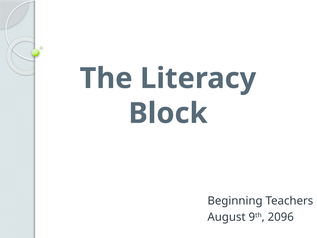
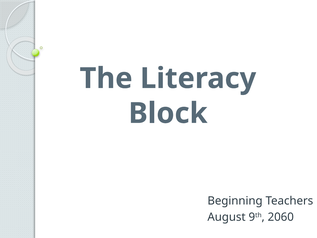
2096: 2096 -> 2060 (281, 217)
